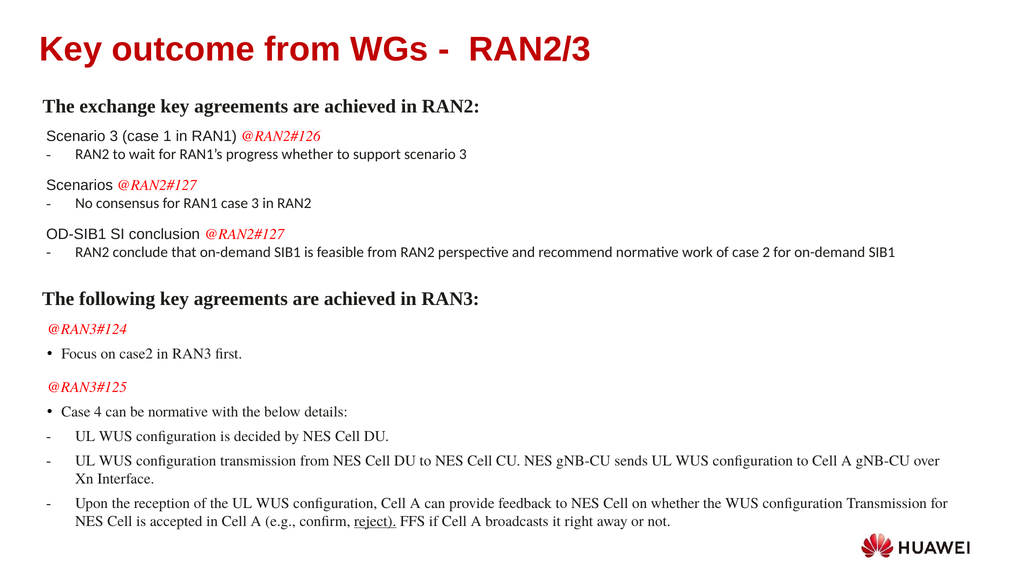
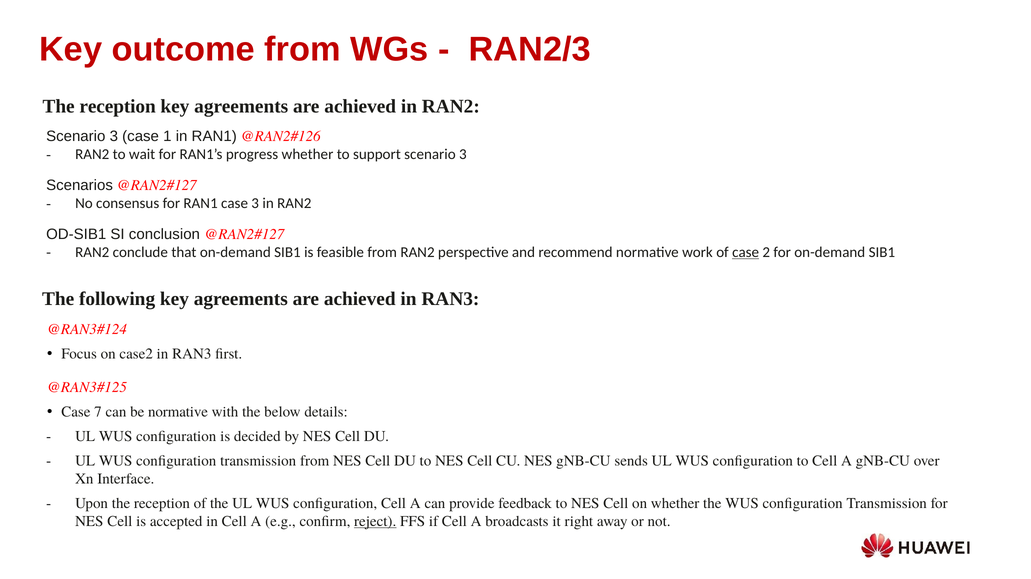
exchange: exchange -> reception (118, 106)
case underline: none -> present (746, 253)
4: 4 -> 7 (98, 412)
